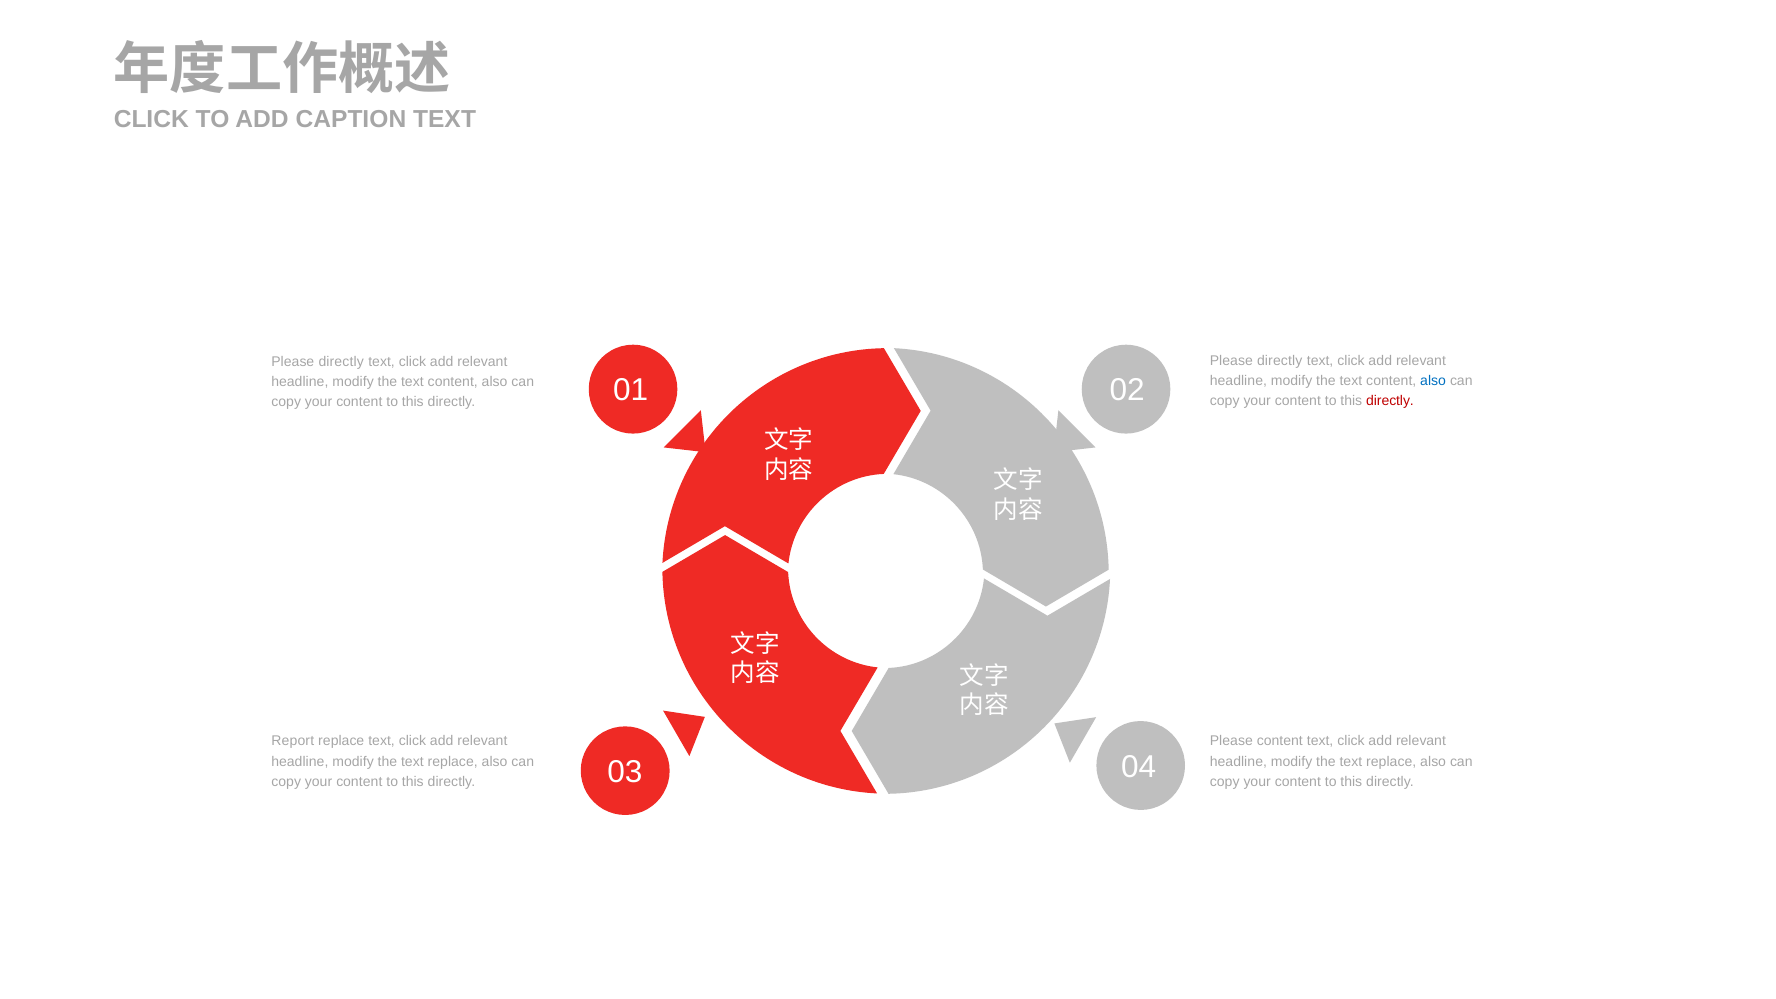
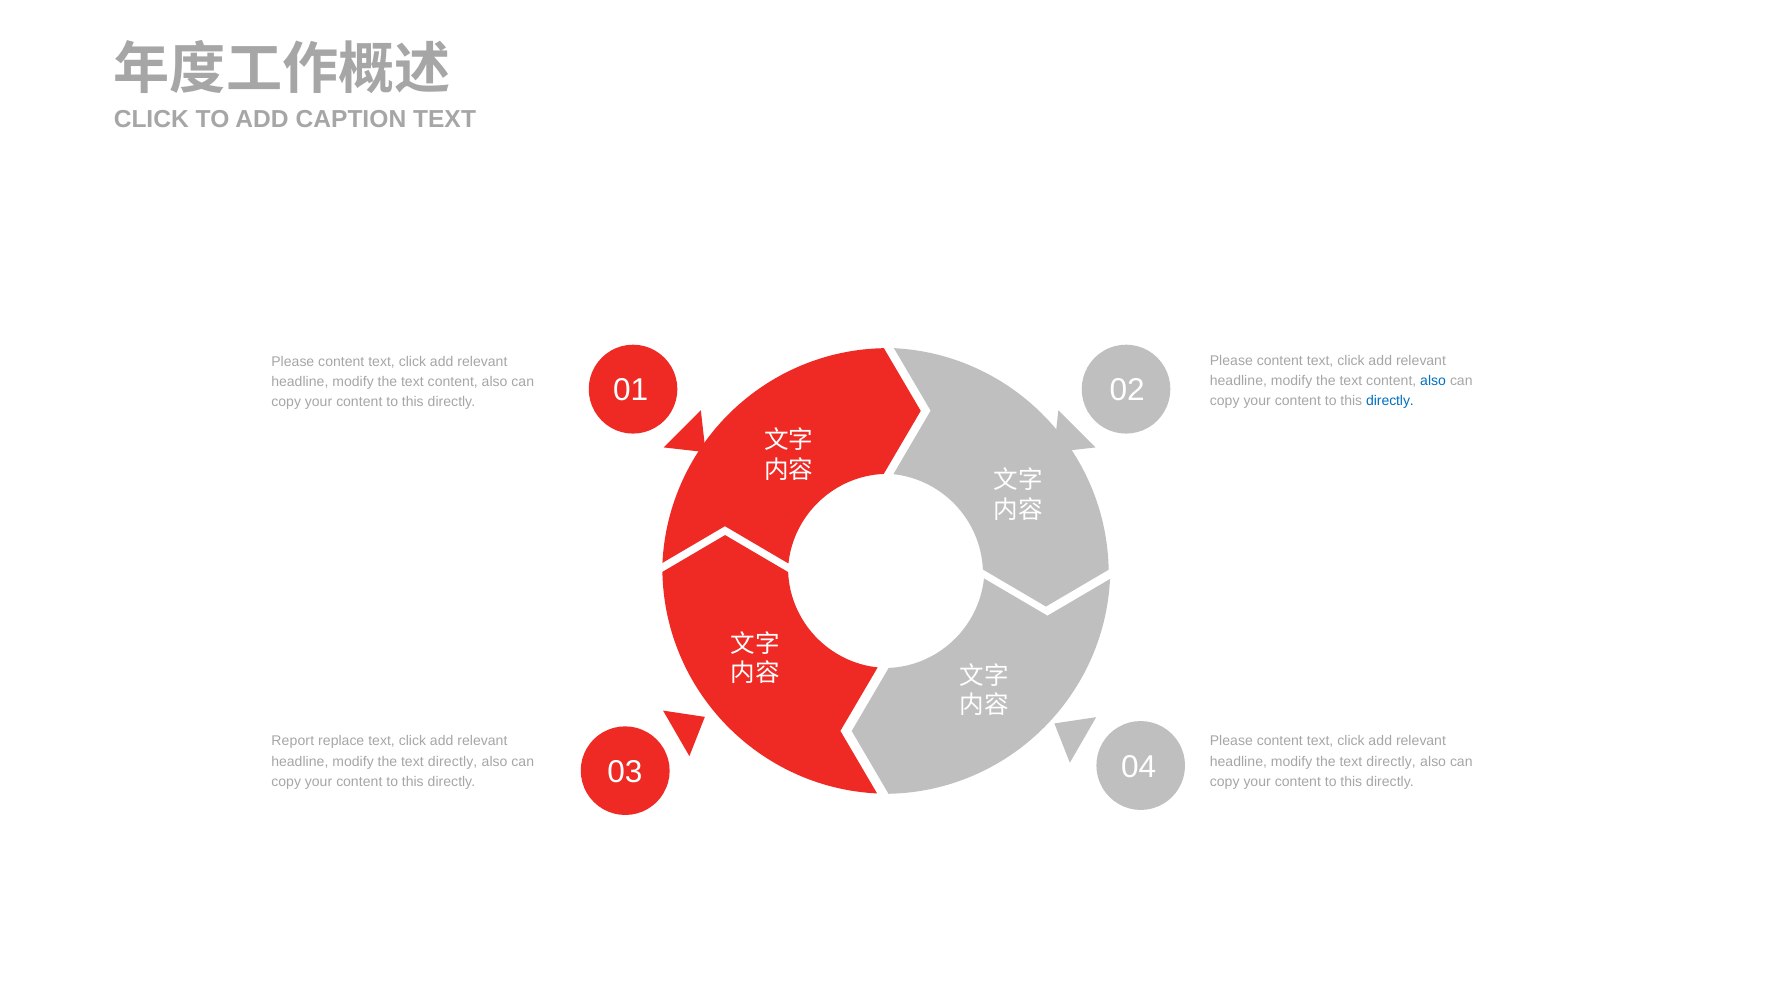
directly: directly -> content (1280, 361)
directly: directly -> content (341, 361)
directly colour: red -> blue (1390, 401)
replace: replace -> directly (453, 761)
replace: replace -> directly (1391, 761)
